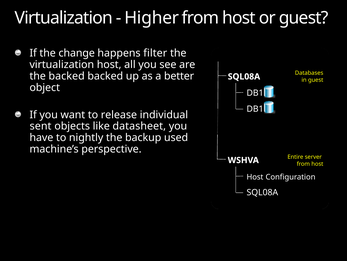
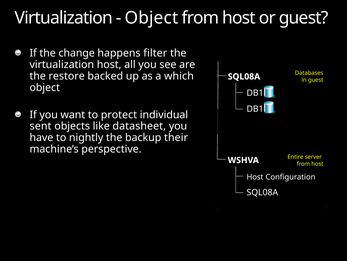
Higher: Higher -> Object (151, 18)
the backed: backed -> restore (67, 76)
better: better -> which (179, 76)
release: release -> protect (119, 114)
used: used -> their (176, 137)
